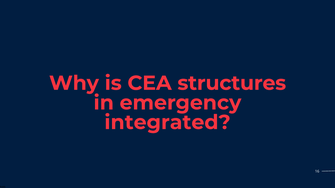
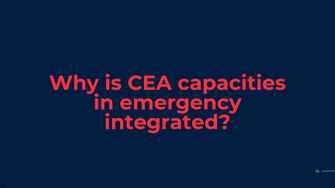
structures: structures -> capacities (232, 83)
